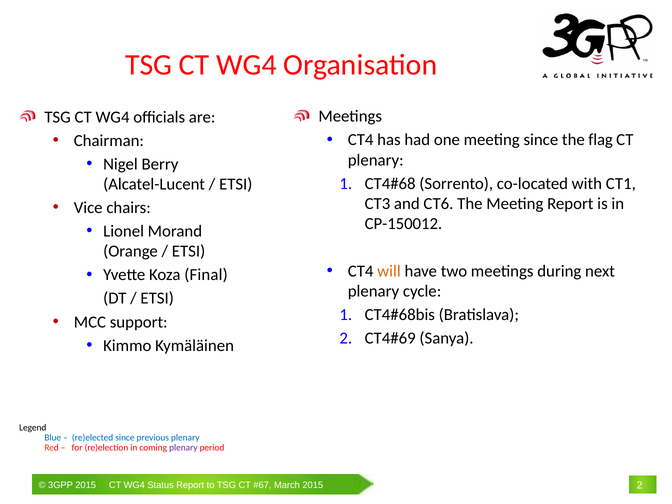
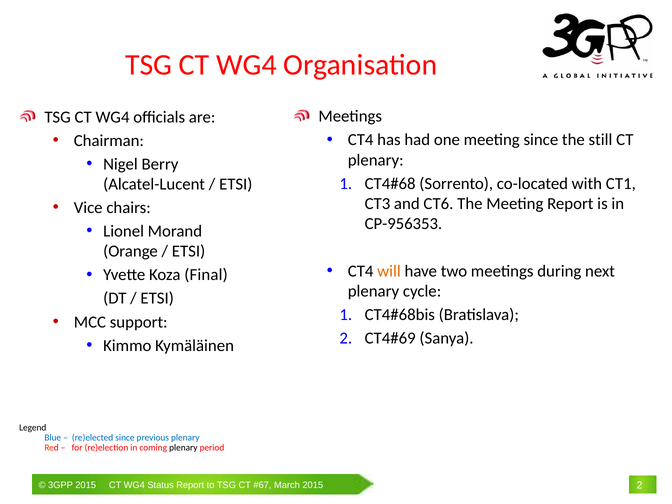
flag: flag -> still (600, 140)
CP-150012: CP-150012 -> CP-956353 (403, 224)
plenary colour: purple -> black (183, 448)
